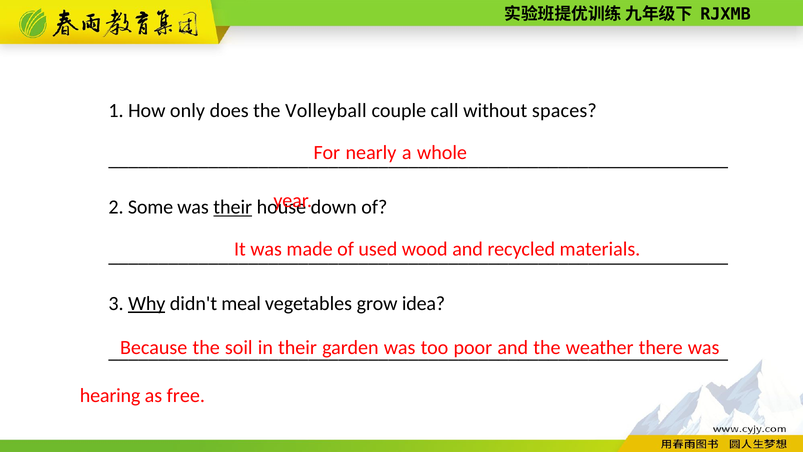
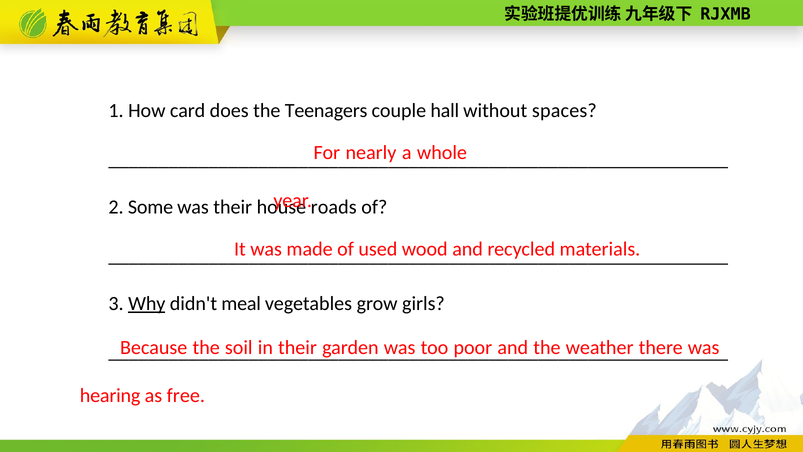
only: only -> card (188, 111)
Volleyball: Volleyball -> Teenagers (326, 111)
call: call -> hall (445, 111)
their underline: present -> none (233, 207)
down: down -> roads (334, 207)
idea: idea -> girls (423, 303)
